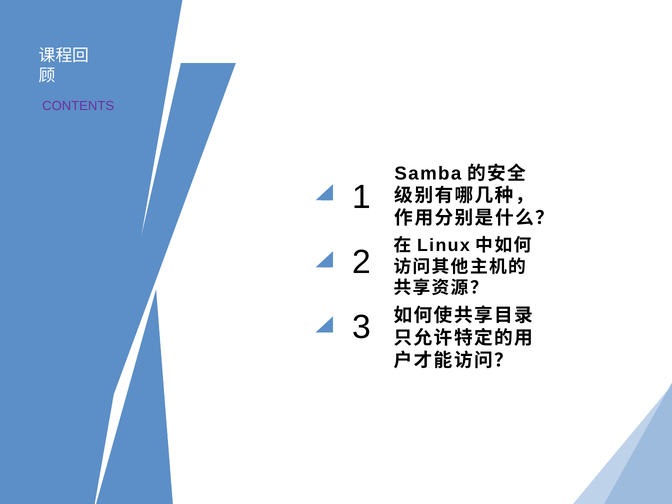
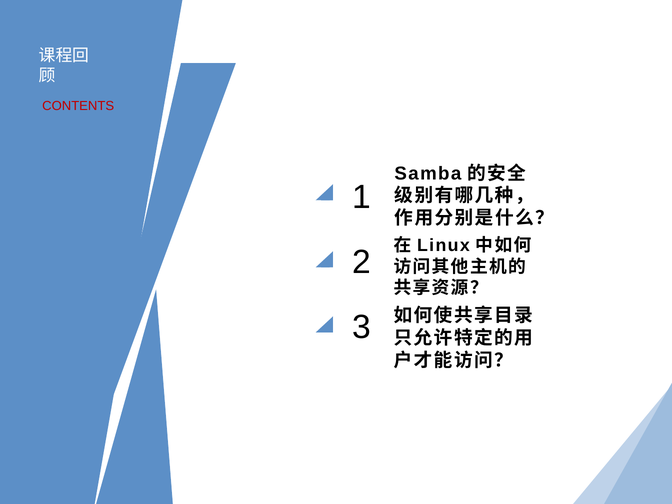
CONTENTS colour: purple -> red (78, 106)
